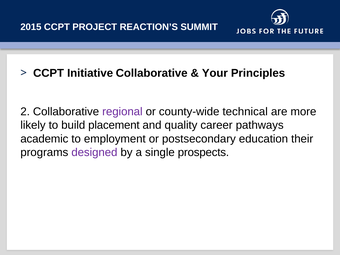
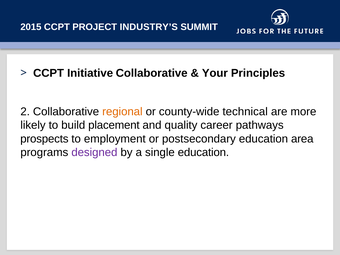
REACTION’S: REACTION’S -> INDUSTRY’S (149, 27)
regional colour: purple -> orange (122, 112)
academic: academic -> prospects (44, 139)
their: their -> area (302, 139)
single prospects: prospects -> education (203, 152)
